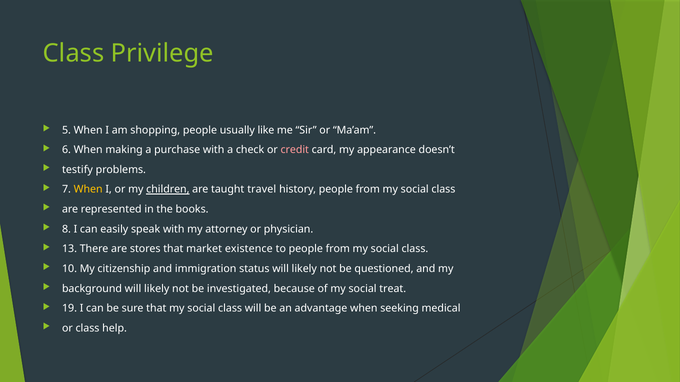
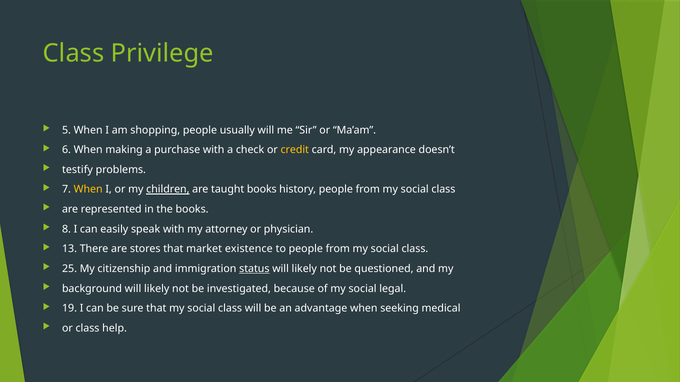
usually like: like -> will (266, 130)
credit colour: pink -> yellow (295, 150)
taught travel: travel -> books (262, 190)
10: 10 -> 25 (69, 269)
status underline: none -> present (254, 269)
treat: treat -> legal (393, 289)
